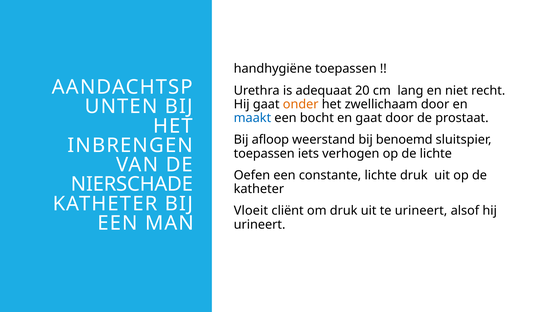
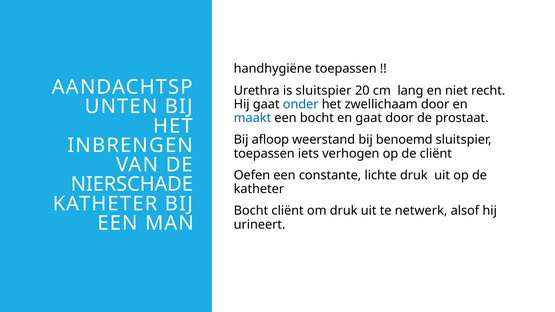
is adequaat: adequaat -> sluitspier (324, 91)
onder colour: orange -> blue (301, 104)
de lichte: lichte -> cliënt (436, 154)
Vloeit: Vloeit -> Bocht (251, 211)
te urineert: urineert -> netwerk (421, 211)
